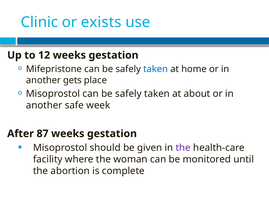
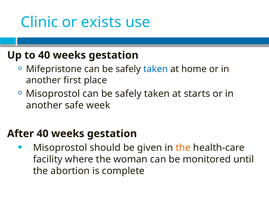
to 12: 12 -> 40 (44, 55)
gets: gets -> first (72, 80)
about: about -> starts (197, 94)
After 87: 87 -> 40 (43, 134)
the colour: purple -> orange (183, 148)
